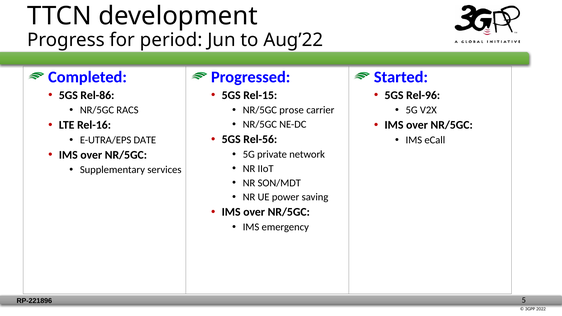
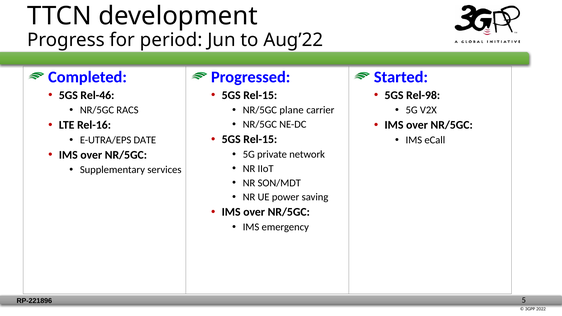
Rel-86: Rel-86 -> Rel-46 (97, 95)
Rel-96: Rel-96 -> Rel-98 (423, 95)
prose: prose -> plane (292, 110)
Rel-56: Rel-56 -> Rel-15 (260, 139)
